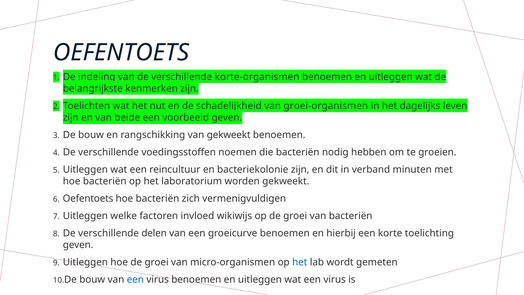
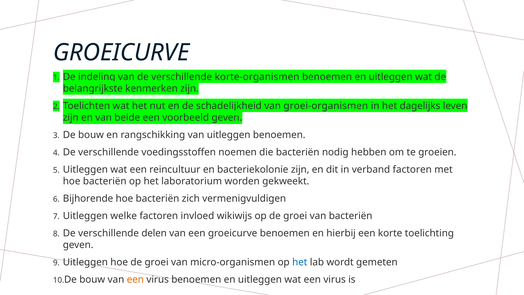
OEFENTOETS: OEFENTOETS -> GROEICURVE (121, 52)
van gekweekt: gekweekt -> uitleggen (229, 135)
verband minuten: minuten -> factoren (412, 169)
Oefentoets: Oefentoets -> Bijhorende (88, 198)
een colour: blue -> orange (135, 279)
